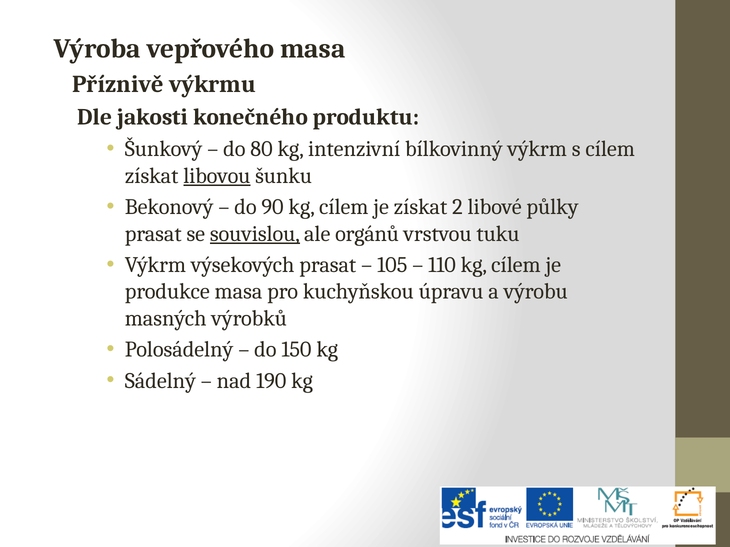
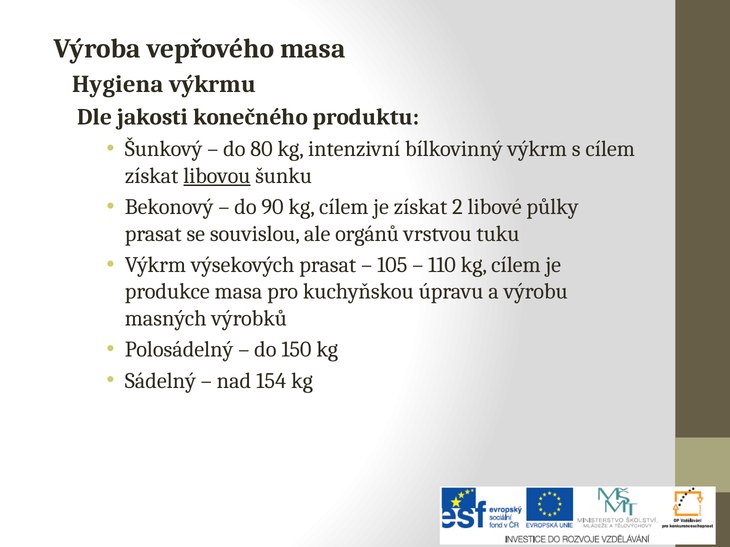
Příznivě: Příznivě -> Hygiena (118, 84)
souvislou underline: present -> none (255, 234)
190: 190 -> 154 (271, 381)
